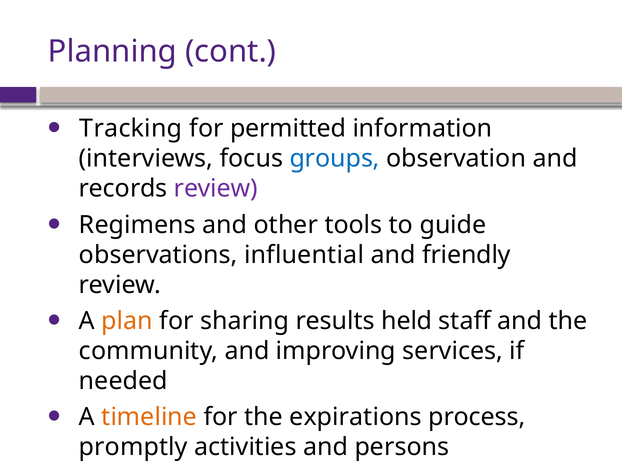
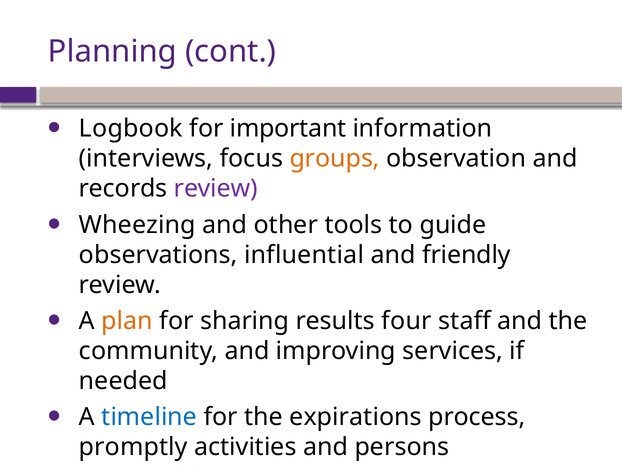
Tracking: Tracking -> Logbook (131, 129)
permitted: permitted -> important (288, 129)
groups colour: blue -> orange (335, 159)
Regimens: Regimens -> Wheezing (137, 225)
held: held -> four (407, 321)
timeline colour: orange -> blue (149, 418)
